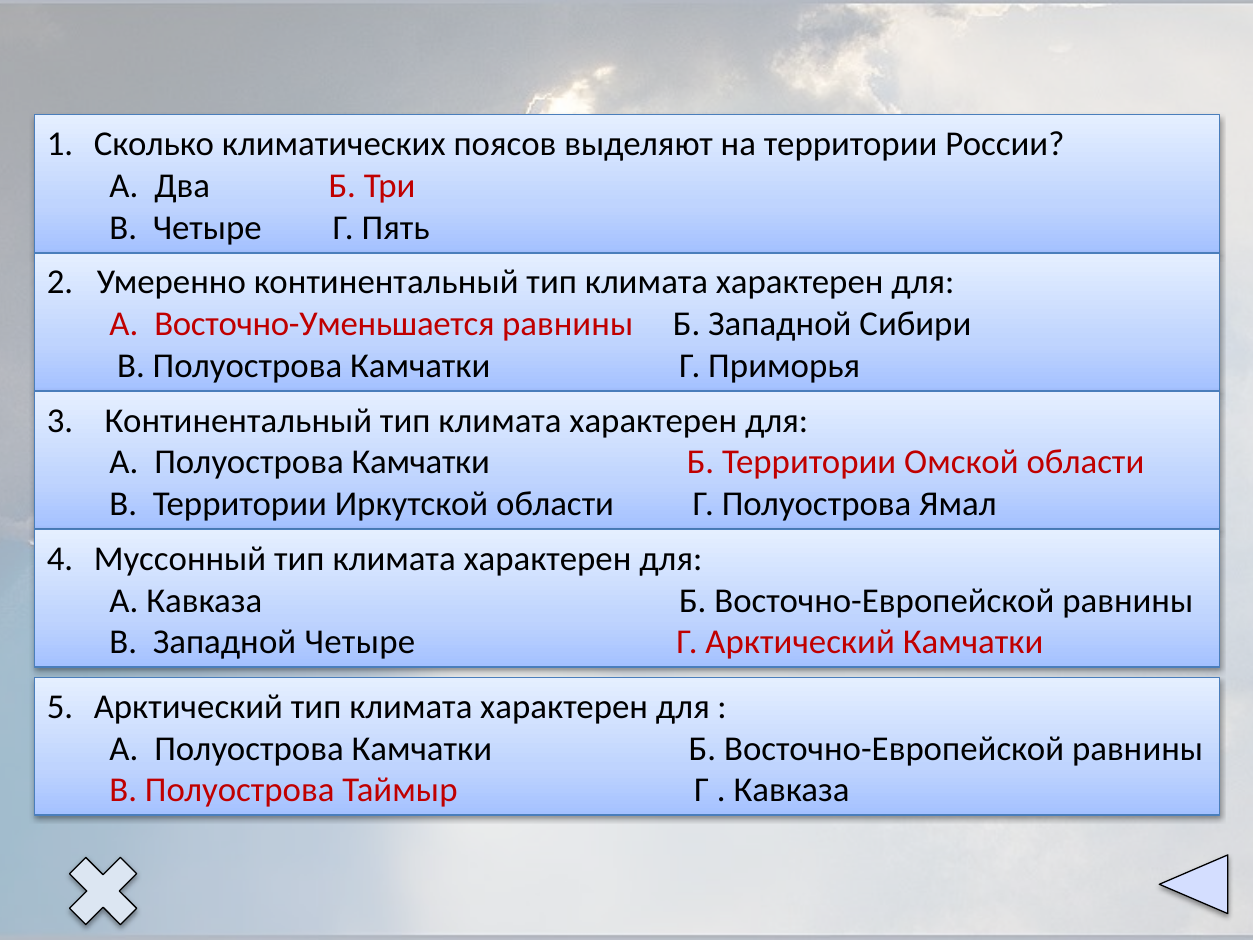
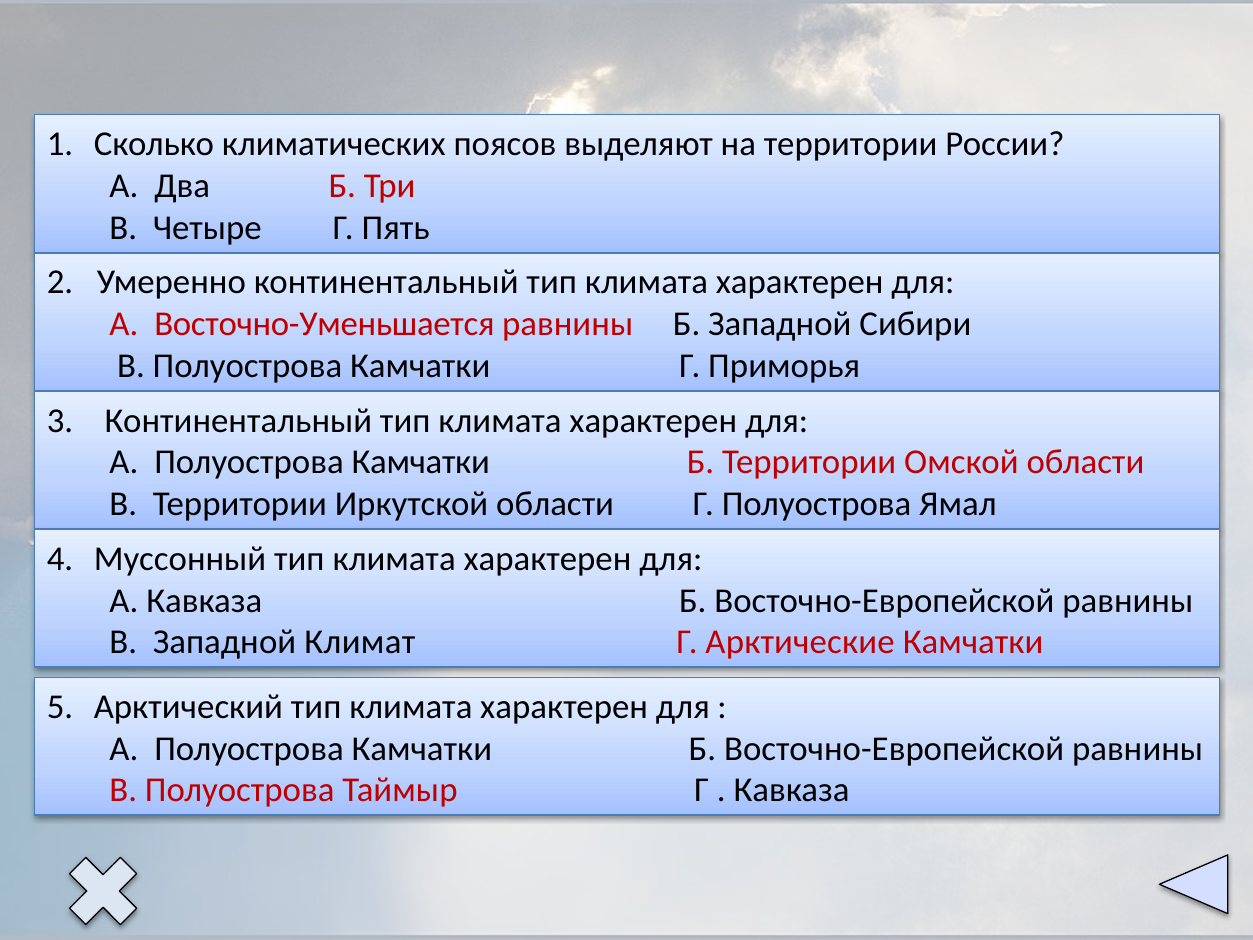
Западной Четыре: Четыре -> Климат (360, 642)
Г Арктический: Арктический -> Арктические (800, 642)
